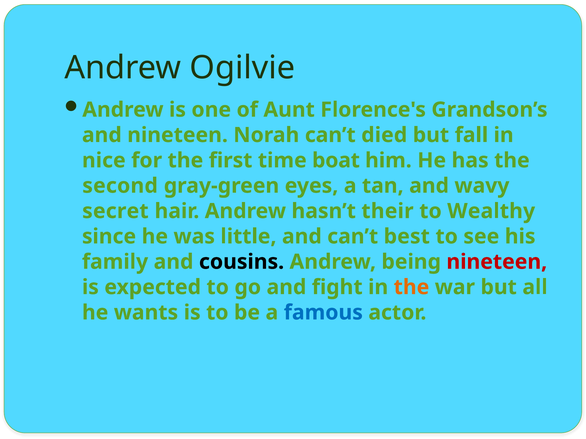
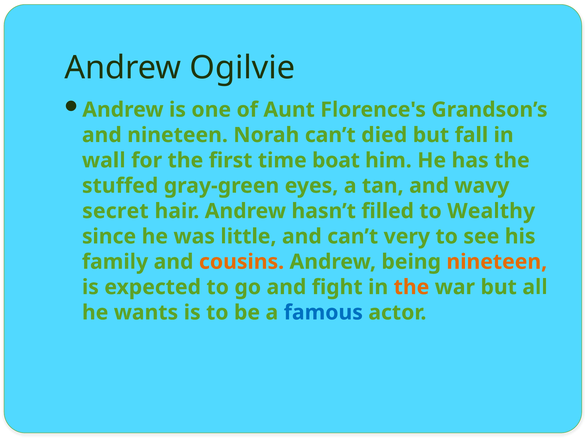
nice: nice -> wall (104, 161)
second: second -> stuffed (120, 186)
their: their -> filled (388, 211)
best: best -> very (407, 237)
cousins colour: black -> orange (242, 262)
nineteen colour: red -> orange (497, 262)
